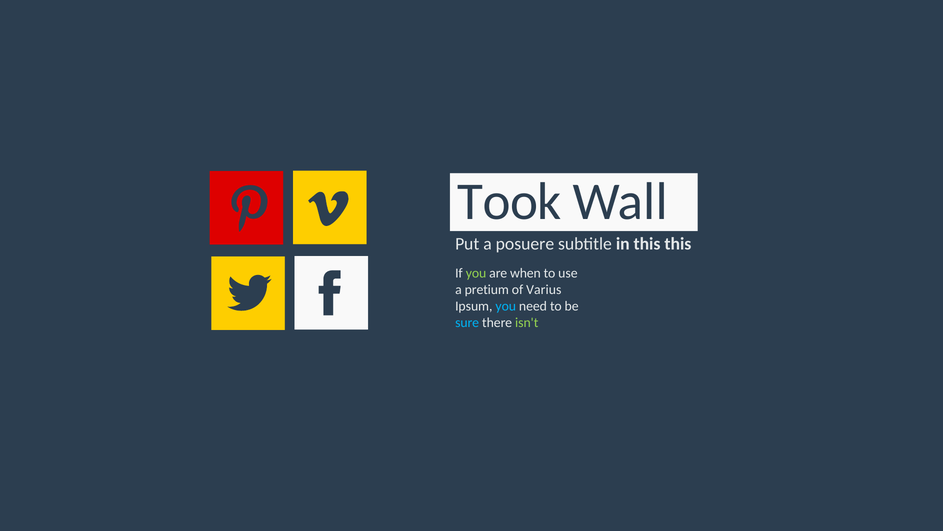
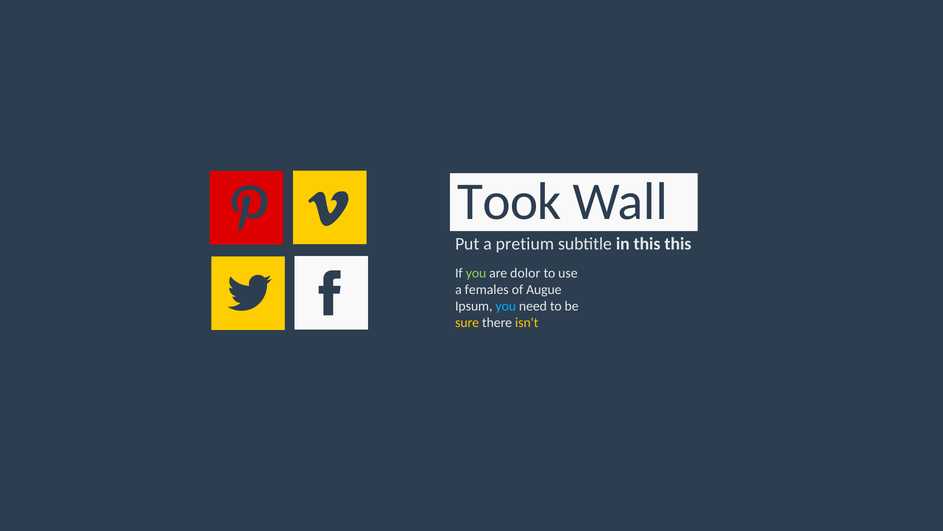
posuere: posuere -> pretium (525, 244)
when: when -> dolor (525, 273)
pretium: pretium -> females (487, 289)
Varius: Varius -> Augue (544, 289)
sure colour: light blue -> yellow (467, 322)
isn't colour: light green -> yellow (527, 322)
